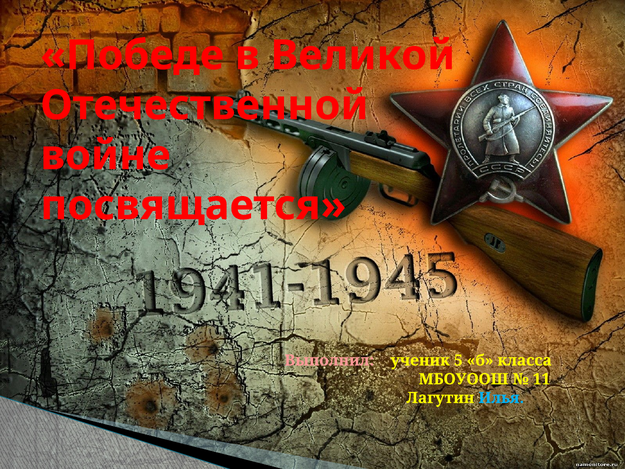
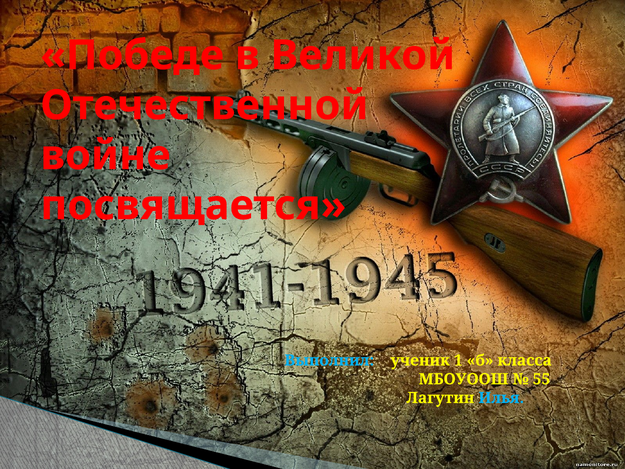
Выполнил colour: pink -> light blue (329, 360)
5: 5 -> 1 (458, 360)
11: 11 -> 55 (541, 379)
